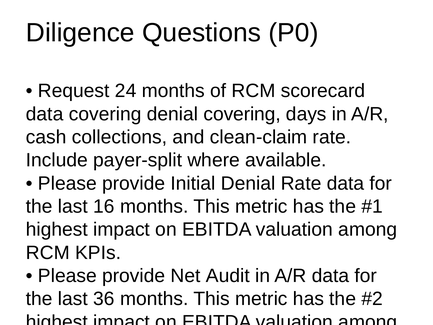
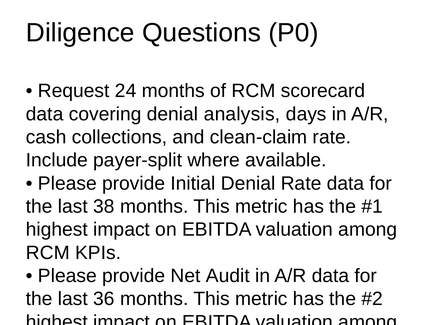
denial covering: covering -> analysis (242, 114)
16: 16 -> 38 (104, 206)
